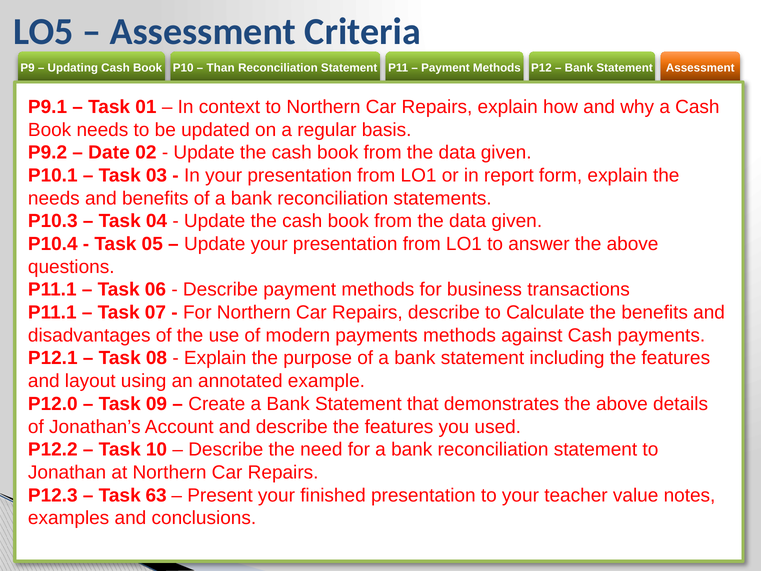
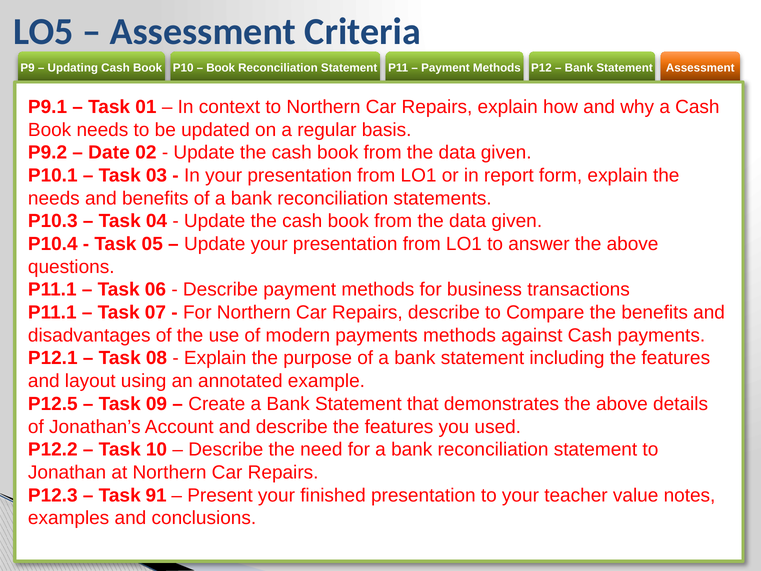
Than: Than -> Book (221, 68)
Calculate: Calculate -> Compare (545, 312)
P12.0: P12.0 -> P12.5 (53, 404)
63: 63 -> 91 (156, 495)
